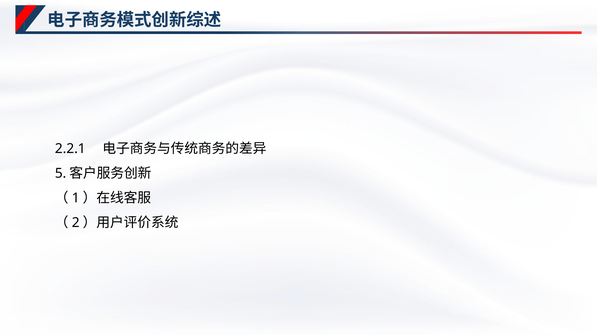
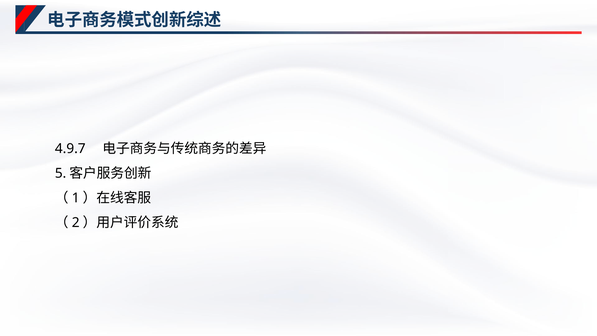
2.2.1: 2.2.1 -> 4.9.7 (70, 149)
